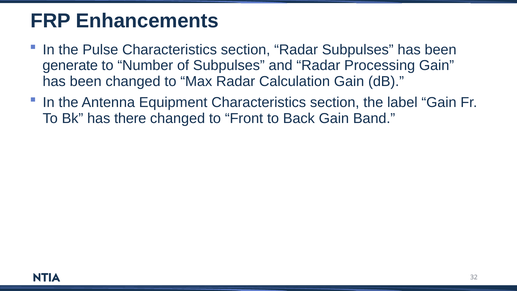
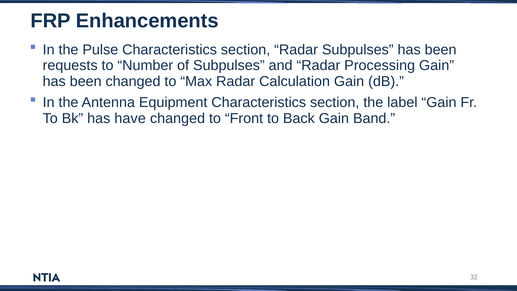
generate: generate -> requests (70, 65)
there: there -> have (130, 118)
